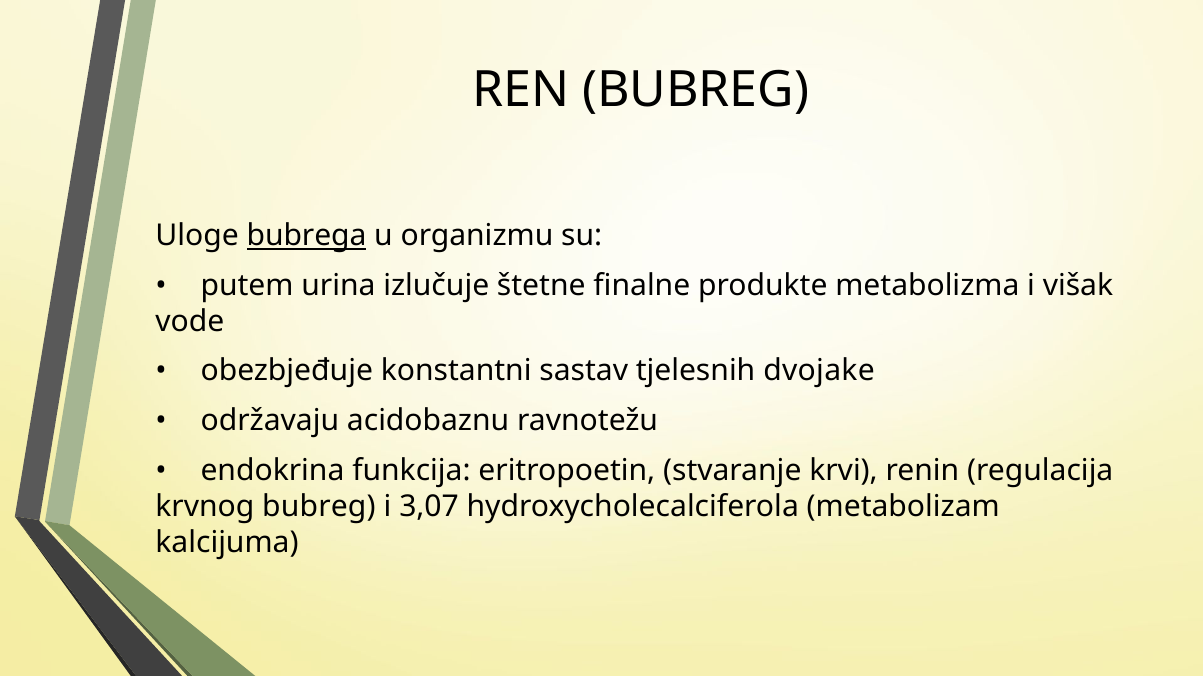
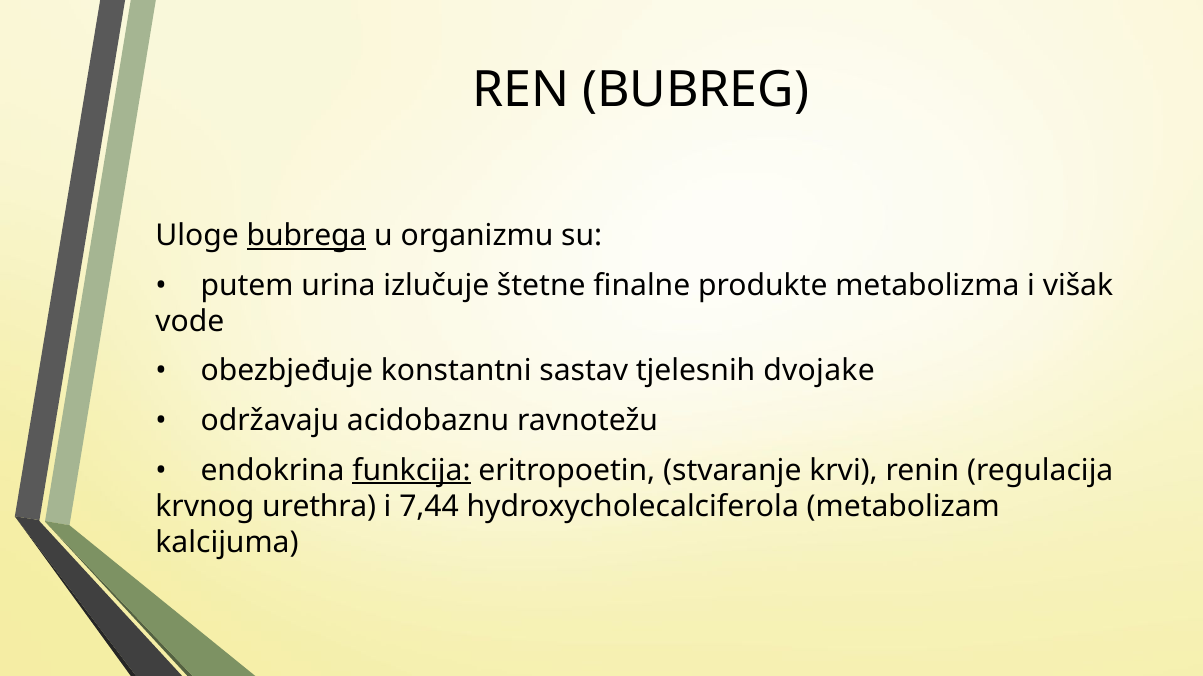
funkcija underline: none -> present (411, 471)
krvnog bubreg: bubreg -> urethra (319, 507)
3,07: 3,07 -> 7,44 (429, 507)
